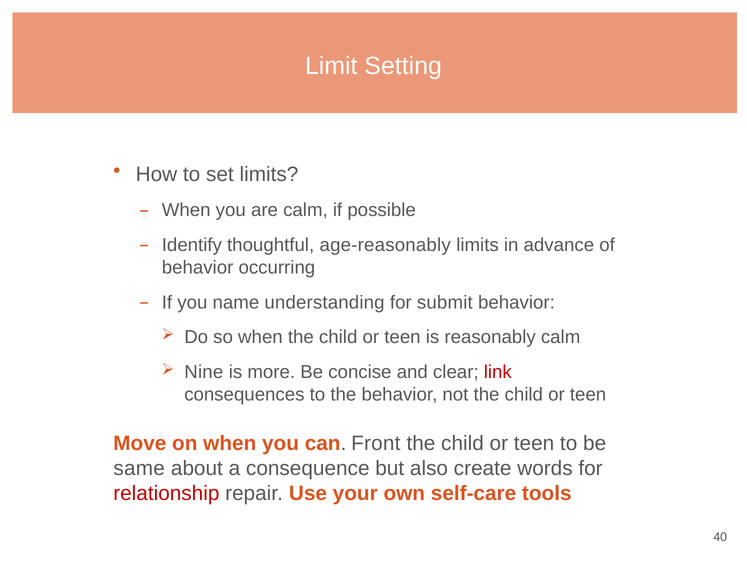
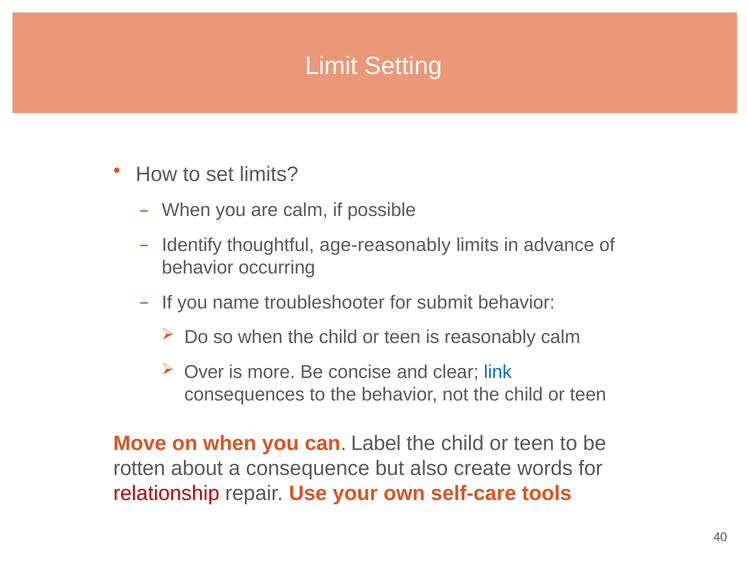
understanding: understanding -> troubleshooter (325, 302)
Nine: Nine -> Over (204, 372)
link colour: red -> blue (498, 372)
Front: Front -> Label (376, 443)
same: same -> rotten (139, 468)
